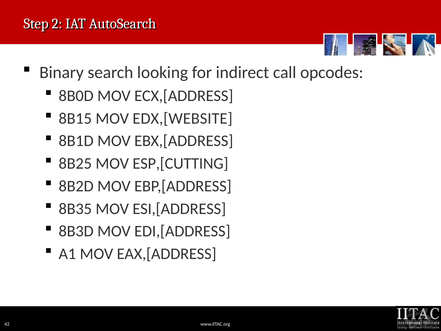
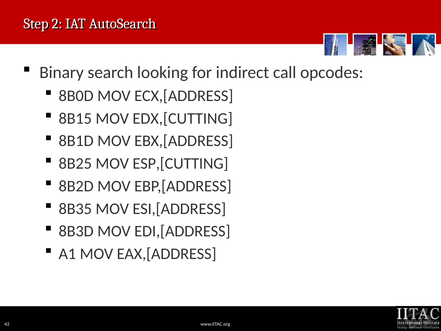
EDX,[WEBSITE: EDX,[WEBSITE -> EDX,[CUTTING (183, 118)
